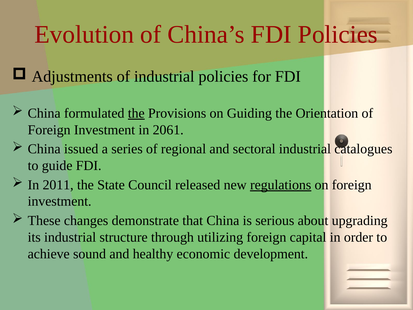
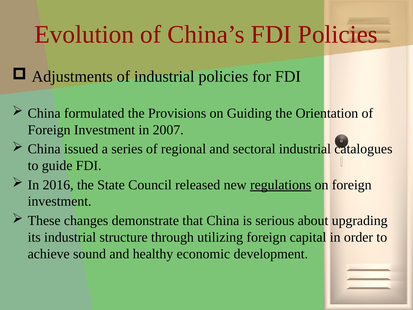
the underline: present -> none (136, 113)
2061: 2061 -> 2007 (168, 130)
2011: 2011 -> 2016 (58, 185)
